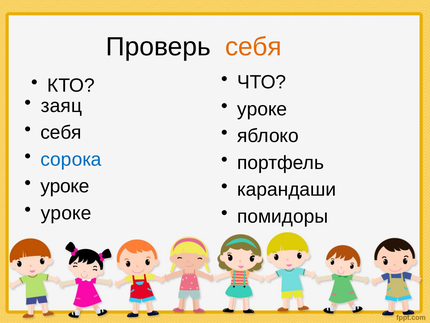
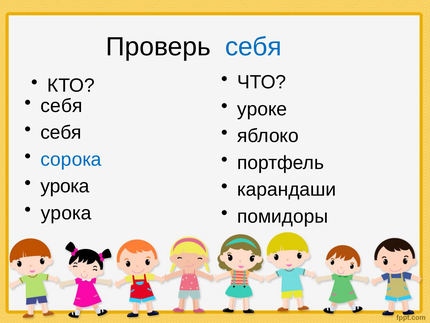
себя colour: orange -> blue (253, 47)
заяц: заяц -> себя (62, 106)
уроке: уроке -> урока (65, 186)
уроке: уроке -> урока (66, 213)
